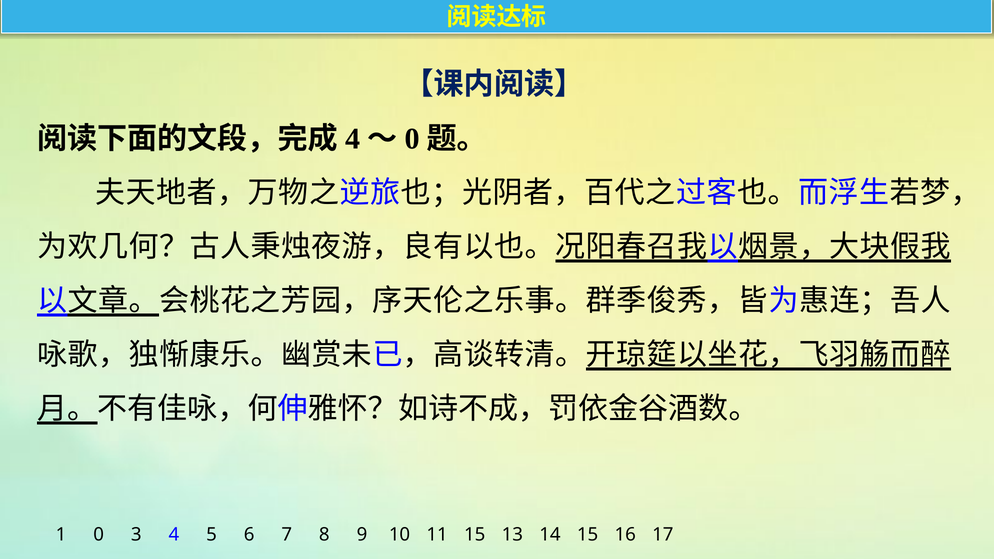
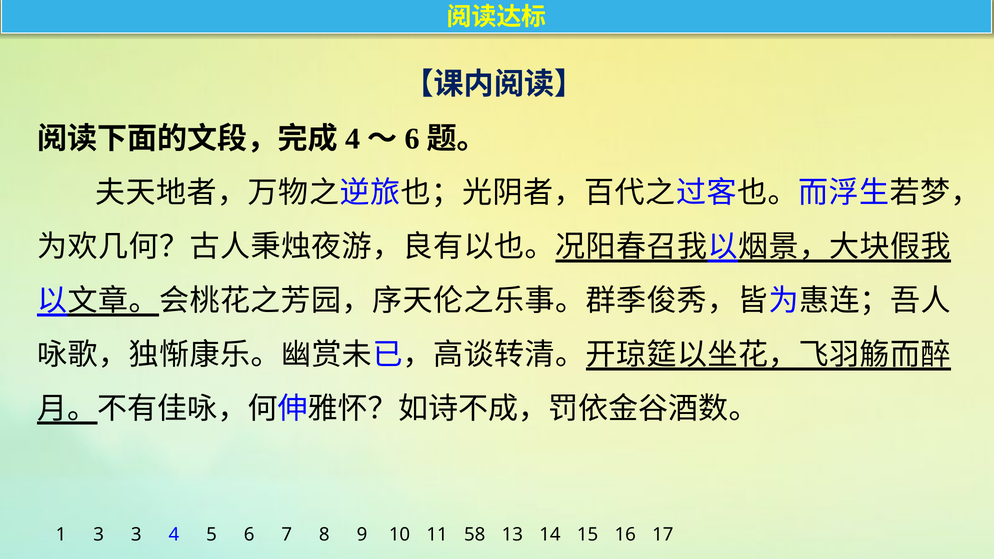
0: 0 -> 6 (412, 139)
1 0: 0 -> 3 (99, 535)
10 15: 15 -> 58 (475, 535)
